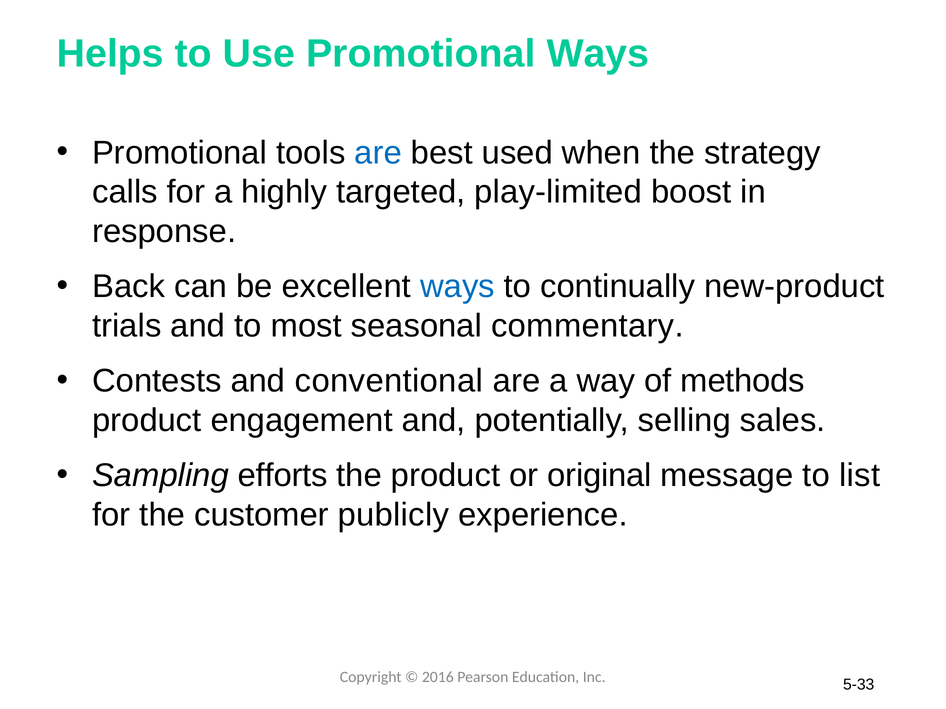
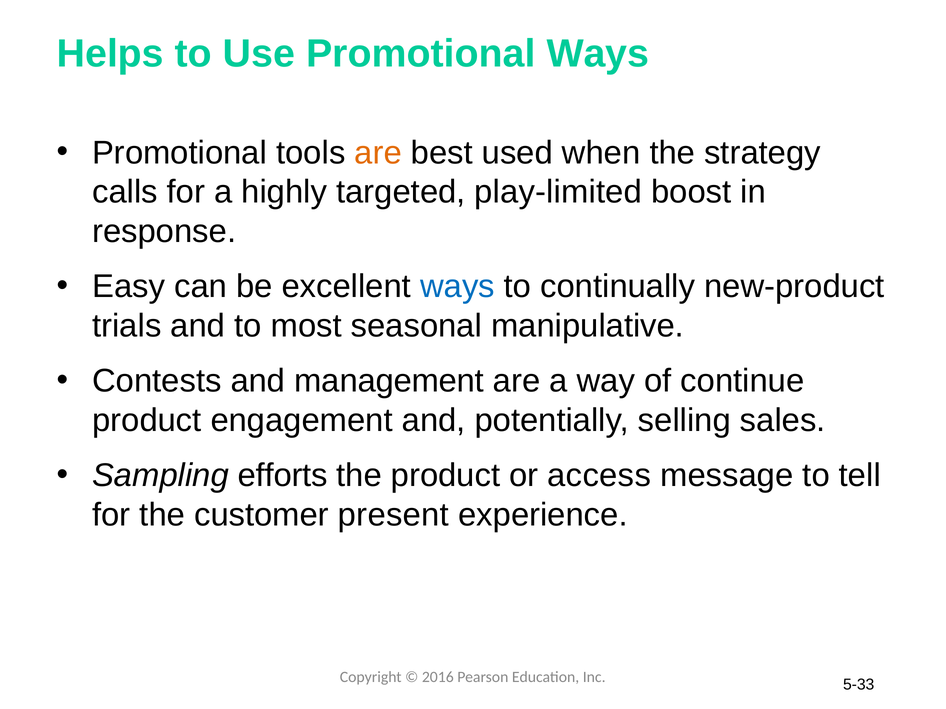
are colour: blue -> orange (378, 153)
Back: Back -> Easy (129, 287)
commentary: commentary -> manipulative (588, 326)
conventional: conventional -> management (389, 381)
methods: methods -> continue (742, 381)
original: original -> access (599, 476)
list: list -> tell (860, 476)
publicly: publicly -> present (393, 515)
